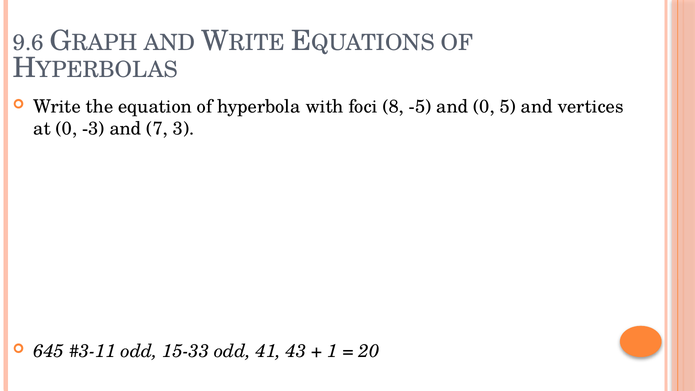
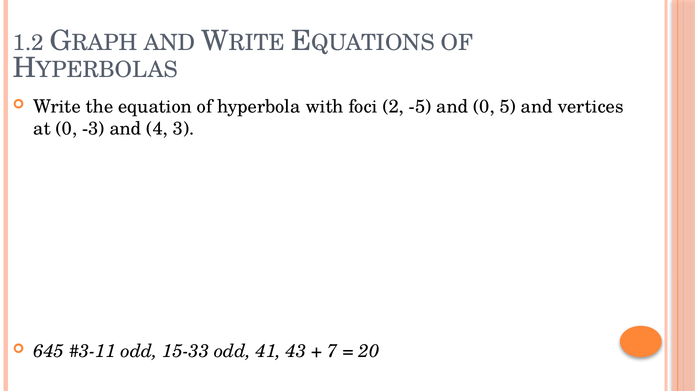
9.6: 9.6 -> 1.2 (28, 43)
8: 8 -> 2 (393, 107)
7: 7 -> 4 (157, 129)
1: 1 -> 7 (333, 351)
